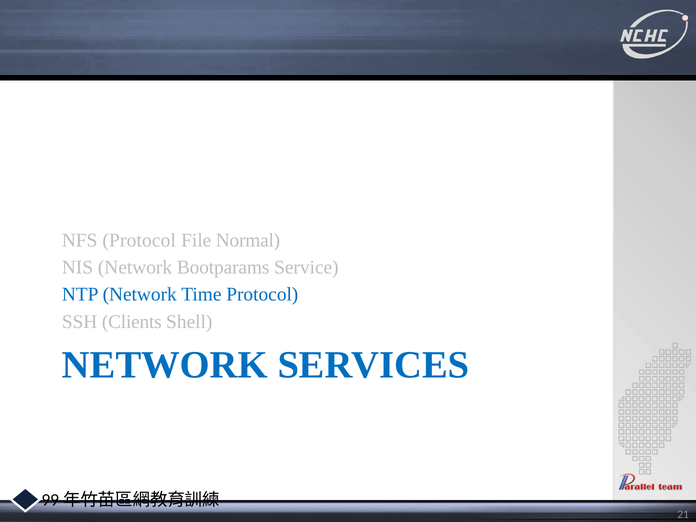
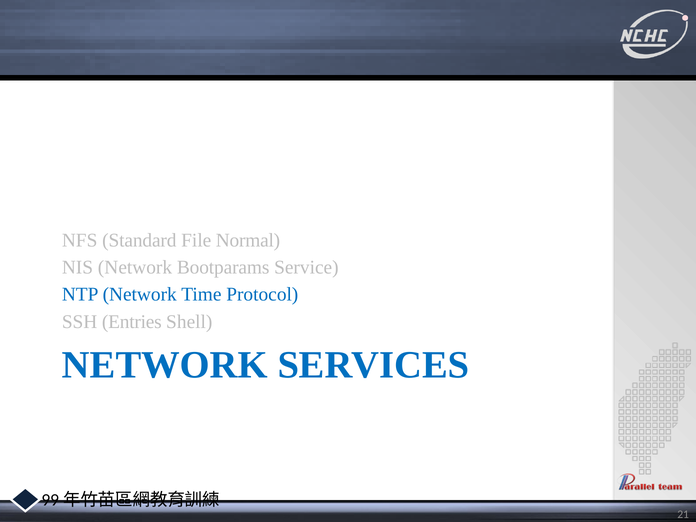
NFS Protocol: Protocol -> Standard (139, 240)
Clients: Clients -> Entries (132, 322)
